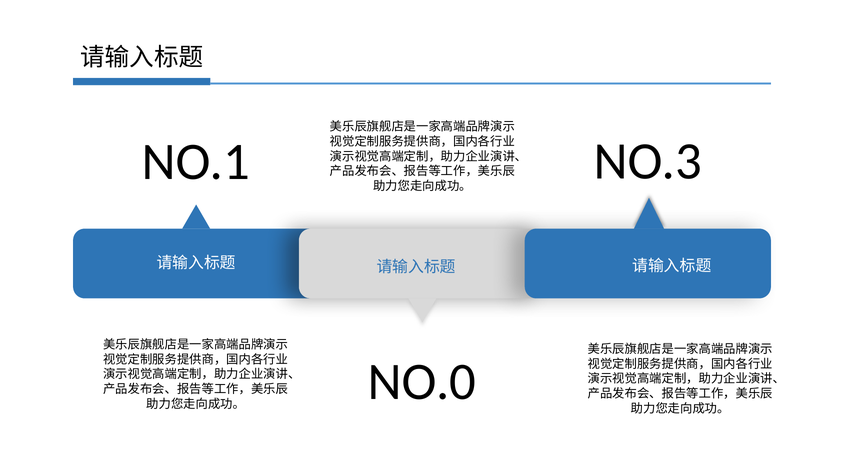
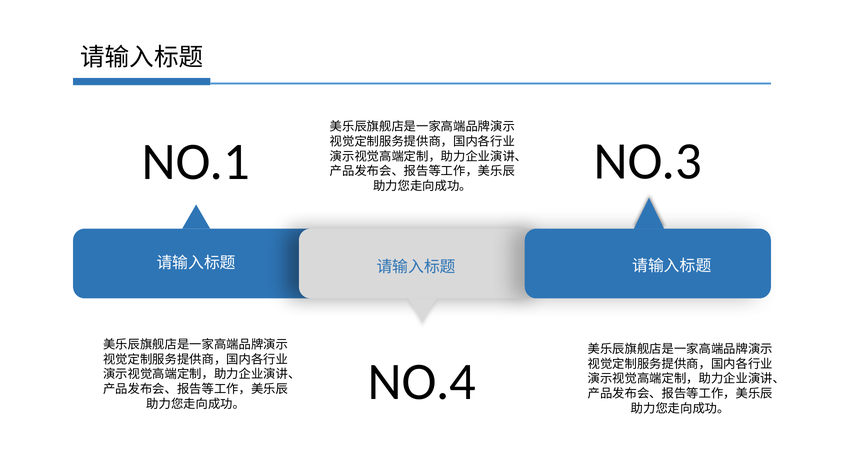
NO.0: NO.0 -> NO.4 (422, 382)
